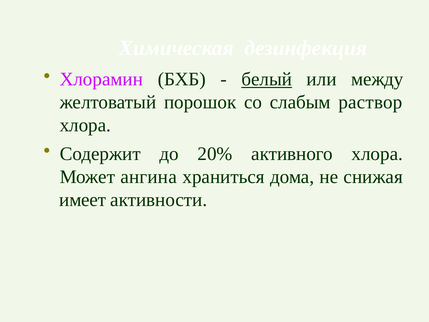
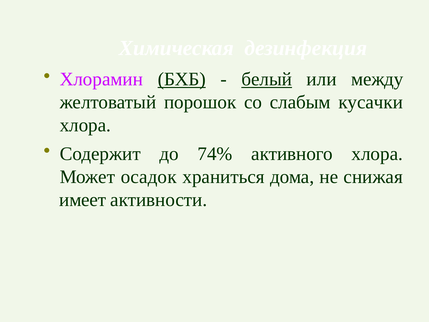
БХБ underline: none -> present (182, 79)
раствор: раствор -> кусачки (371, 102)
20%: 20% -> 74% (215, 154)
ангина: ангина -> осадок (149, 177)
